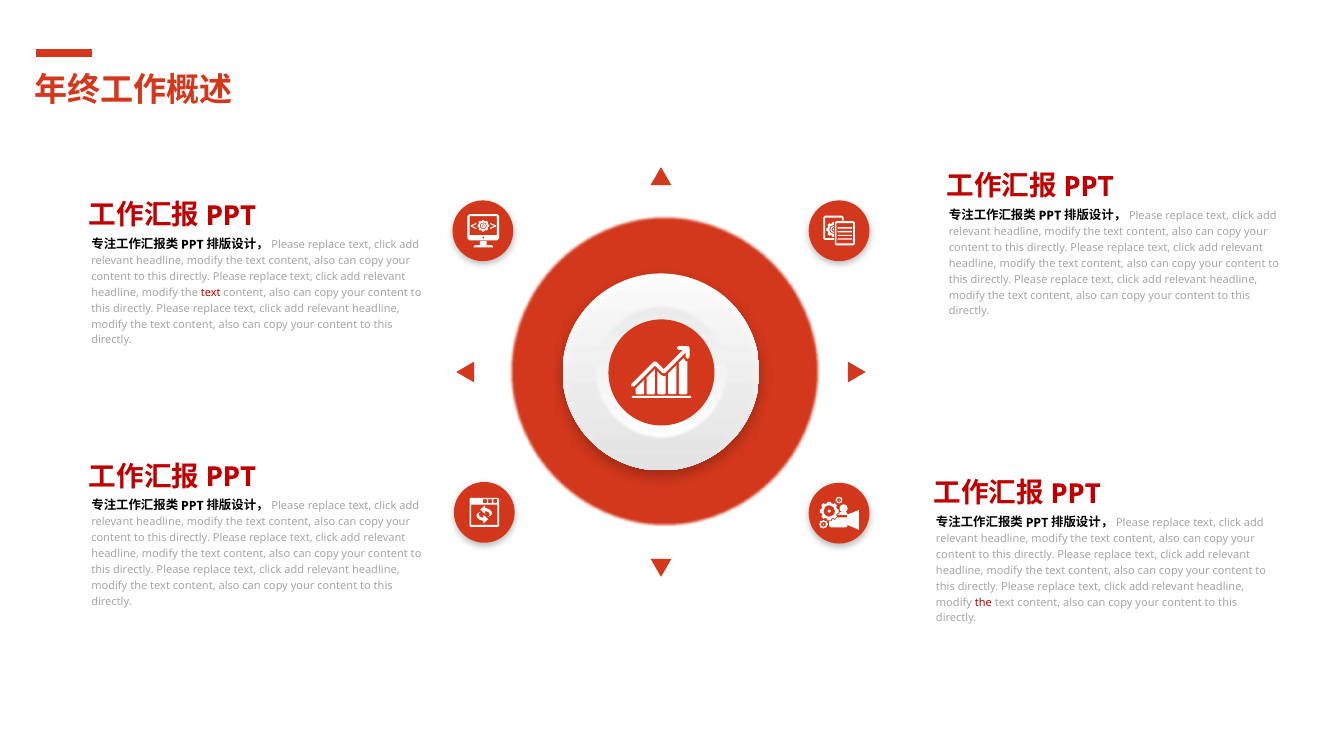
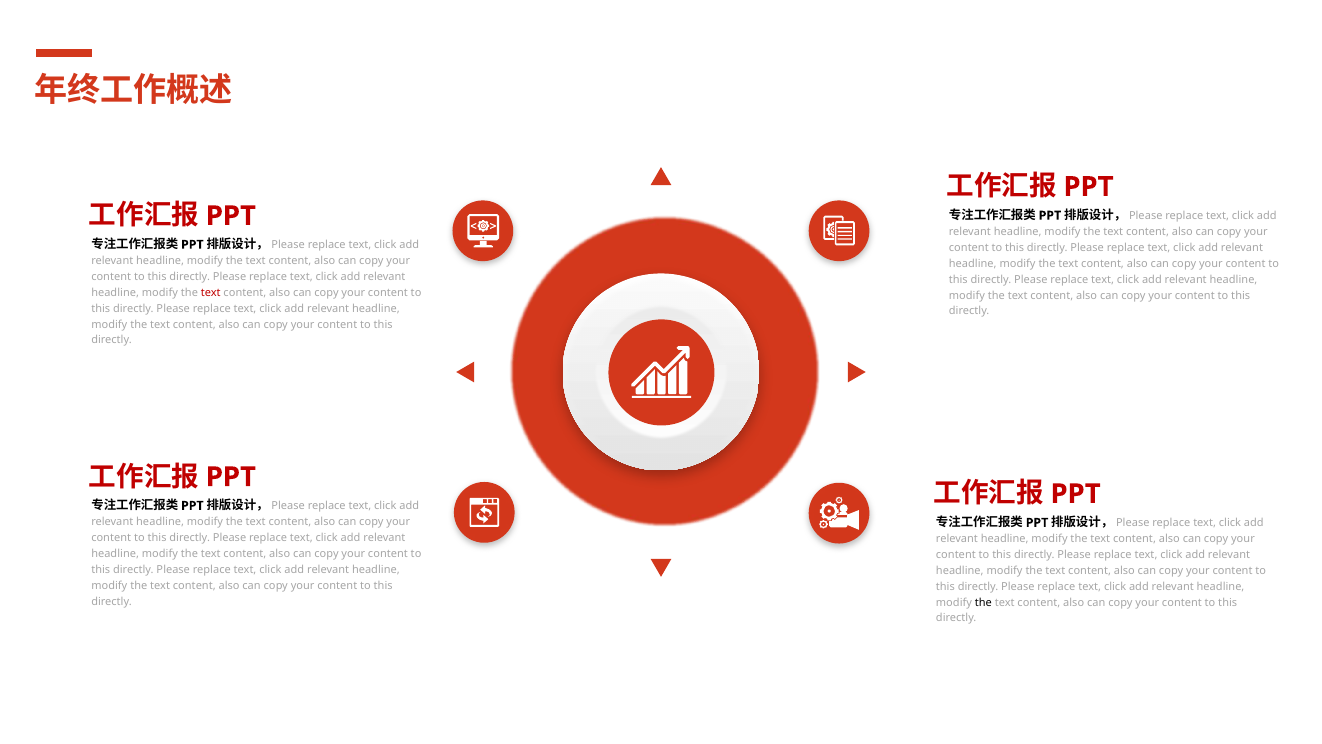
the colour: red -> black (983, 602)
